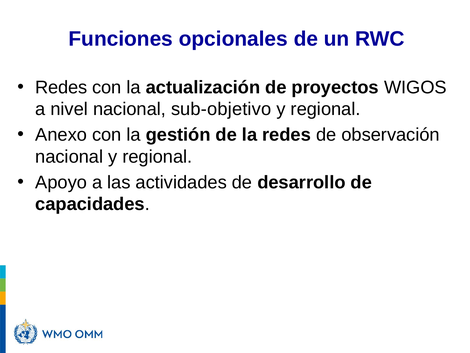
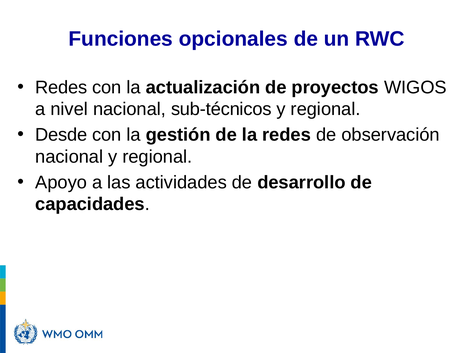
sub-objetivo: sub-objetivo -> sub-técnicos (221, 109)
Anexo: Anexo -> Desde (61, 135)
